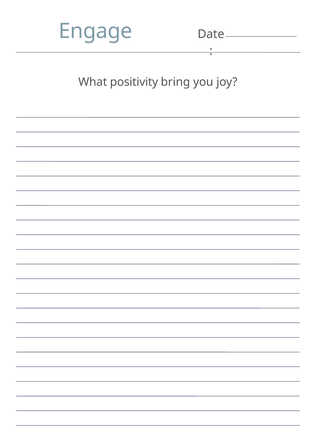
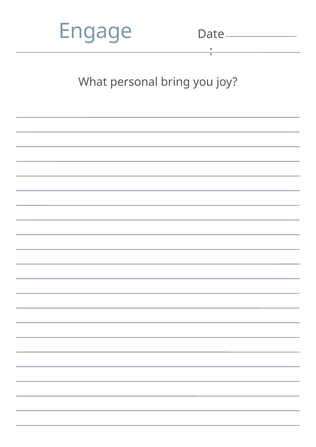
positivity: positivity -> personal (134, 82)
